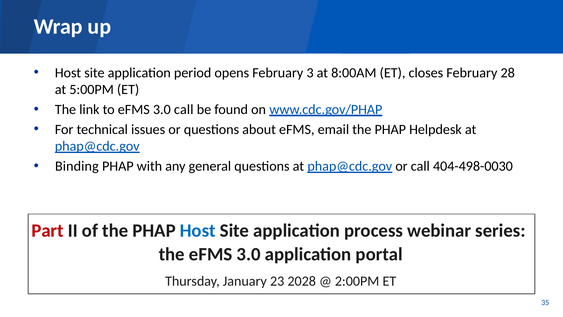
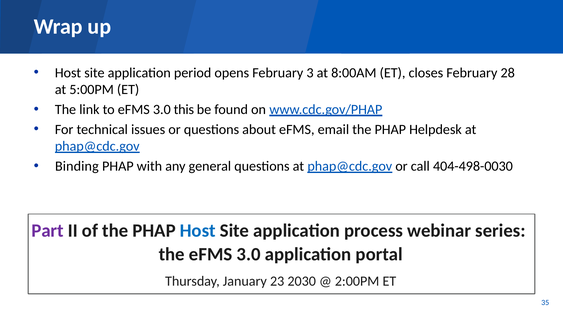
3.0 call: call -> this (184, 109)
Part colour: red -> purple (48, 231)
2028: 2028 -> 2030 (302, 281)
